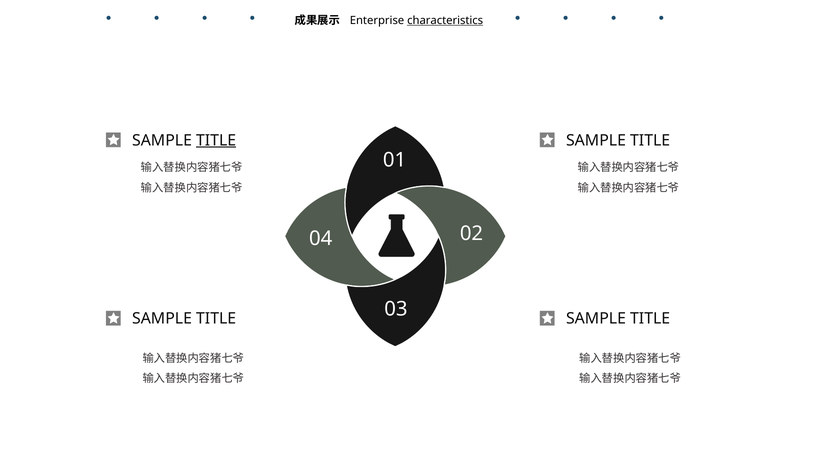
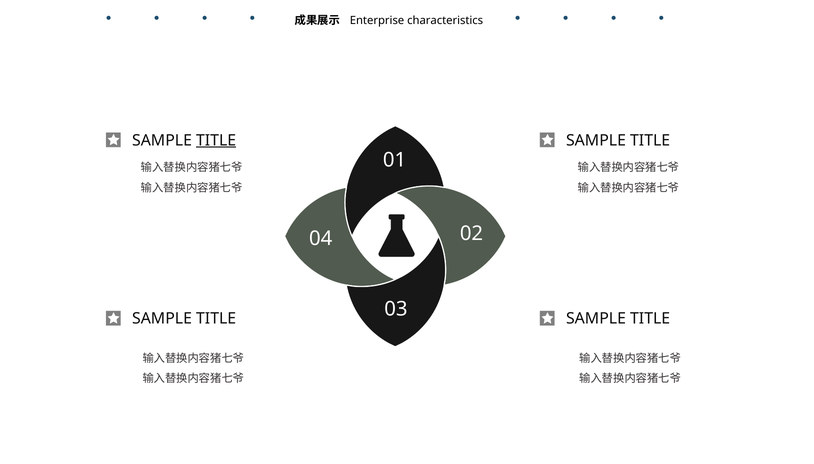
characteristics underline: present -> none (445, 20)
